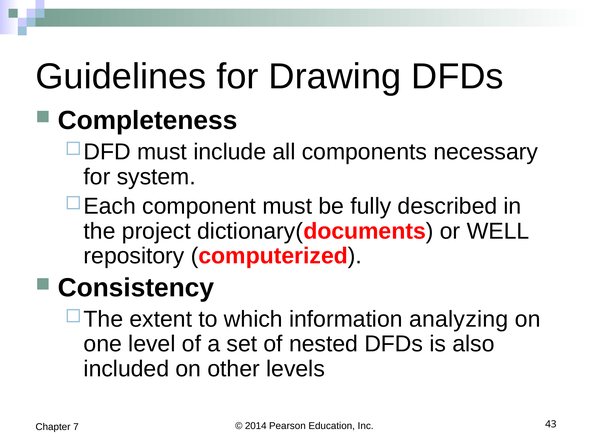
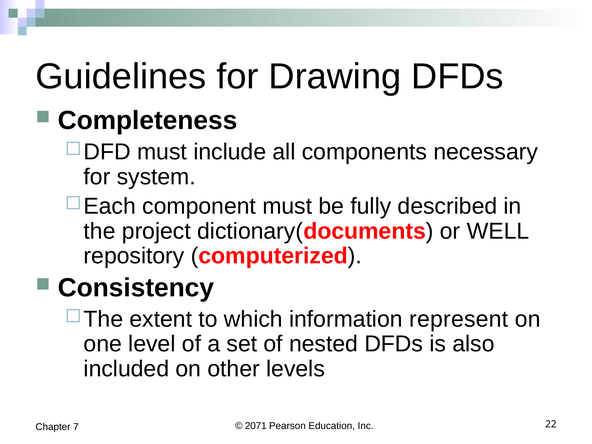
analyzing: analyzing -> represent (459, 319)
2014: 2014 -> 2071 (256, 426)
43: 43 -> 22 (551, 424)
